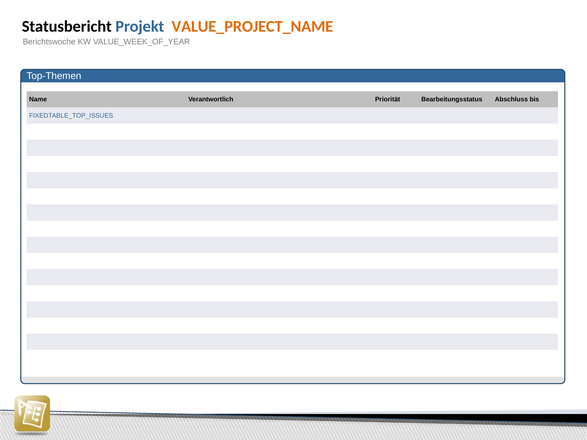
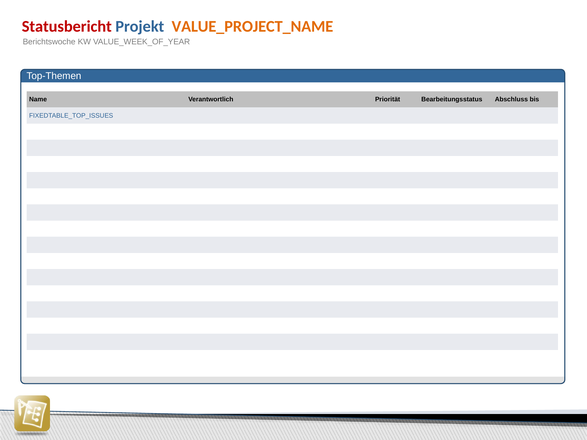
Statusbericht colour: black -> red (67, 26)
